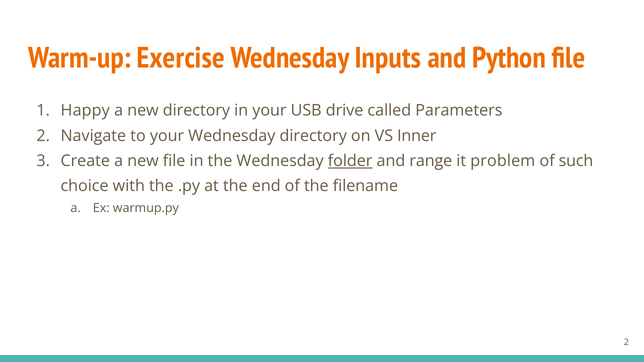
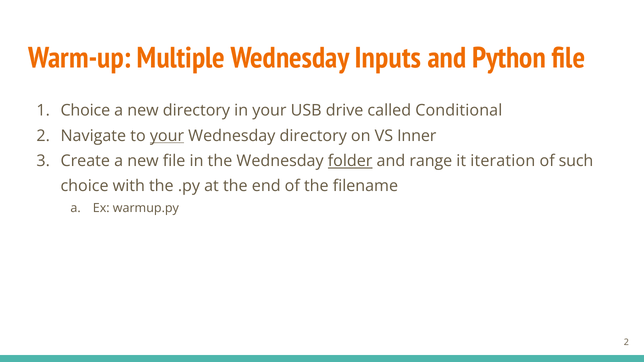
Exercise: Exercise -> Multiple (181, 58)
Happy: Happy -> Choice (85, 111)
Parameters: Parameters -> Conditional (459, 111)
your underline: none -> present (167, 136)
problem: problem -> iteration (503, 161)
